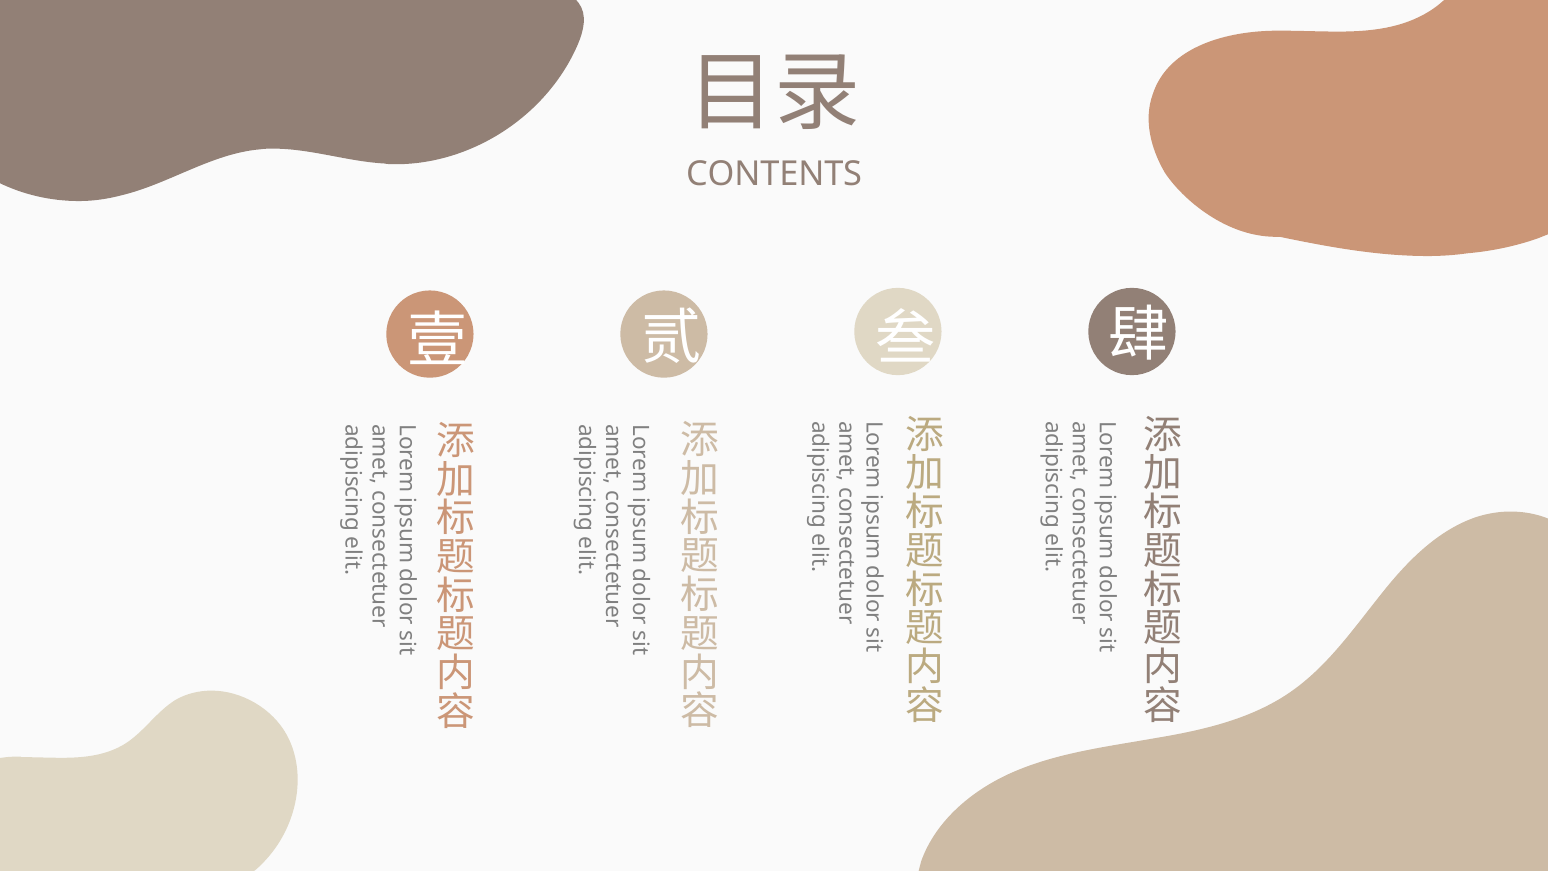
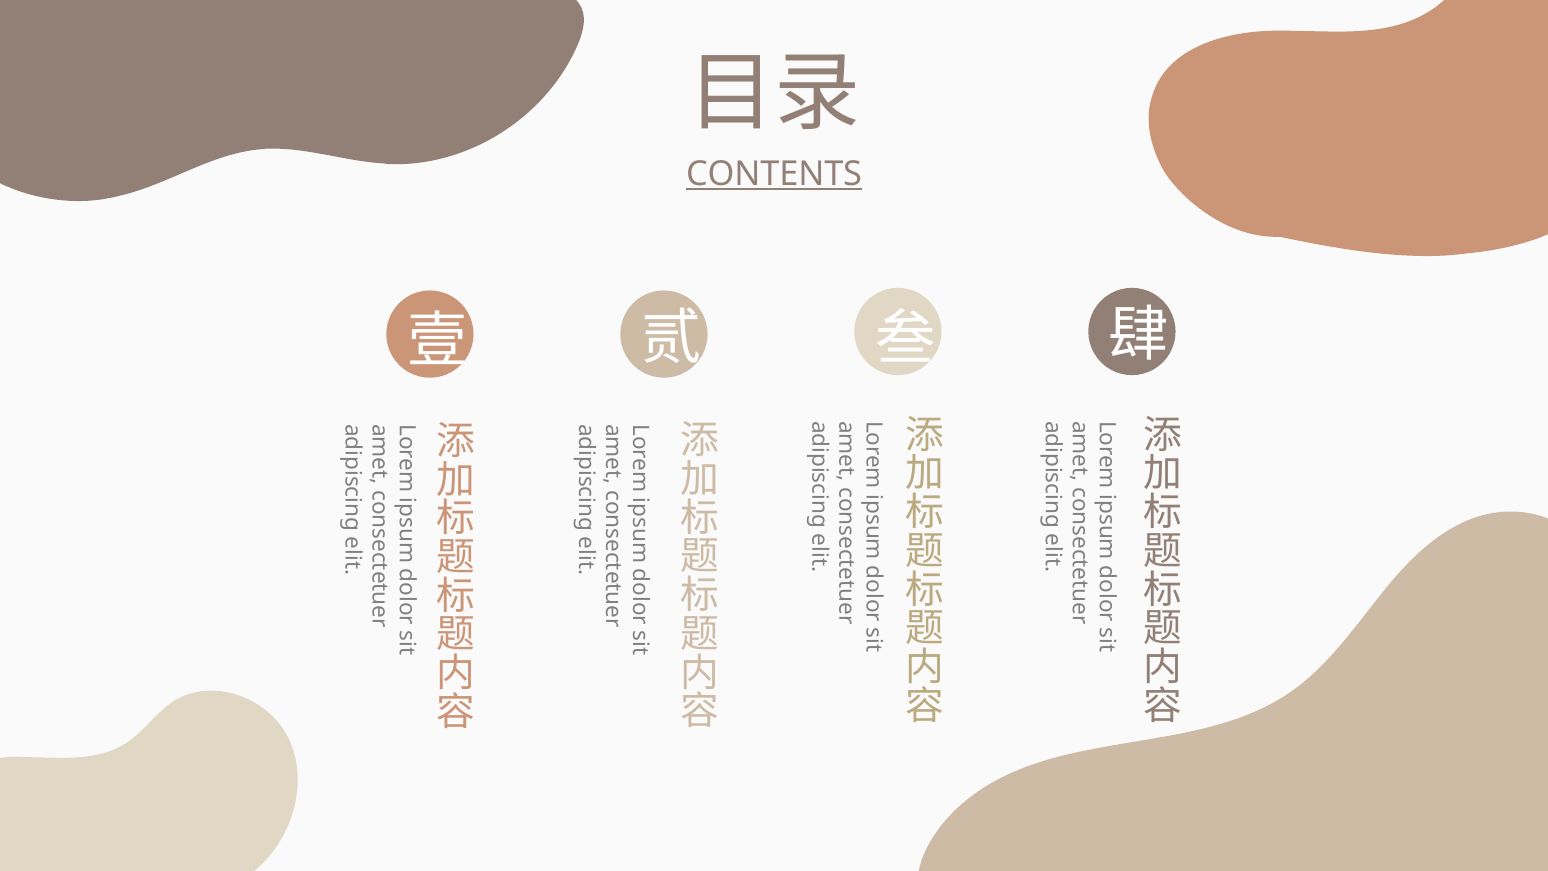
CONTENTS underline: none -> present (774, 174)
